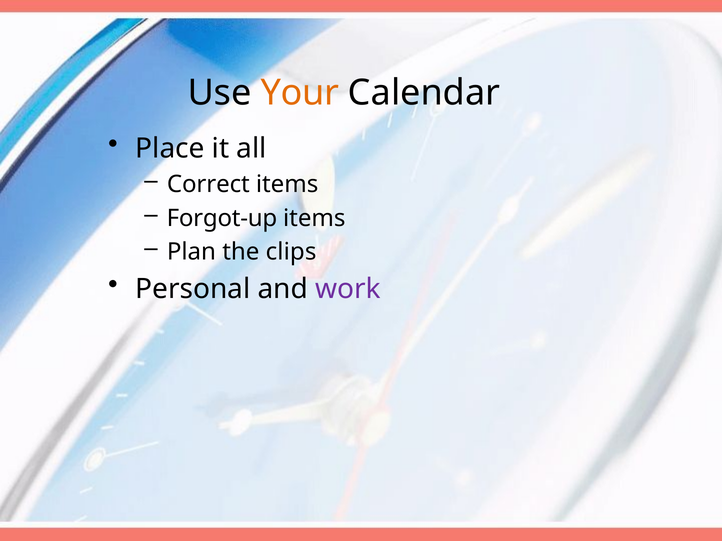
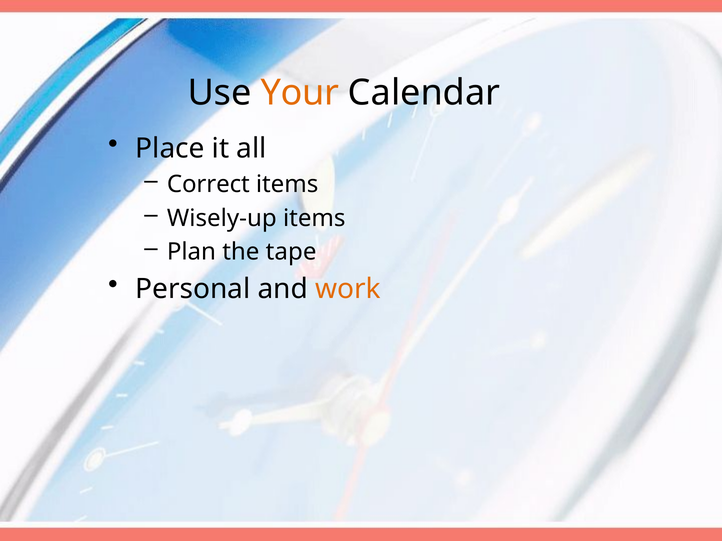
Forgot-up: Forgot-up -> Wisely-up (222, 218)
clips: clips -> tape (291, 252)
work colour: purple -> orange (348, 289)
